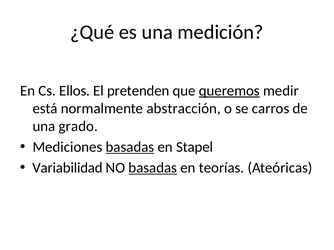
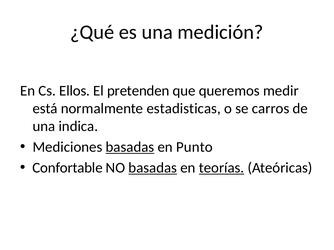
queremos underline: present -> none (229, 91)
abstracción: abstracción -> estadisticas (184, 109)
grado: grado -> indica (78, 126)
Stapel: Stapel -> Punto (194, 147)
Variabilidad: Variabilidad -> Confortable (68, 168)
teorías underline: none -> present (222, 168)
